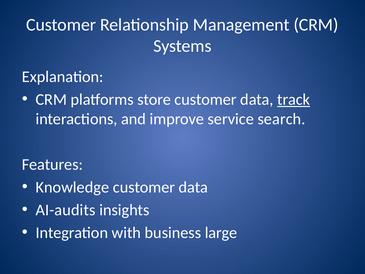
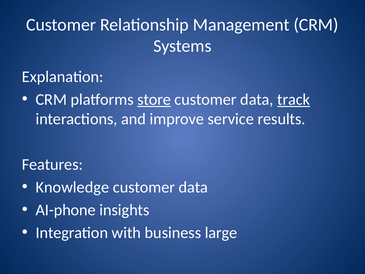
store underline: none -> present (154, 99)
search: search -> results (282, 119)
AI-audits: AI-audits -> AI-phone (66, 210)
